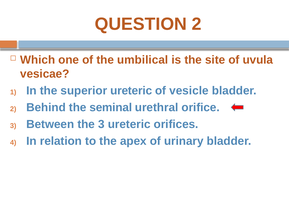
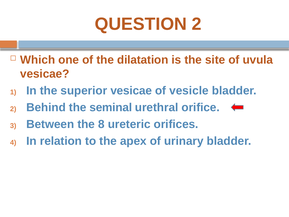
umbilical: umbilical -> dilatation (143, 60)
superior ureteric: ureteric -> vesicae (131, 91)
the 3: 3 -> 8 (101, 124)
